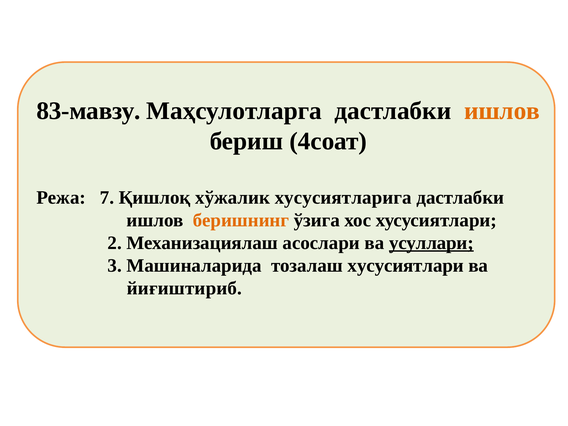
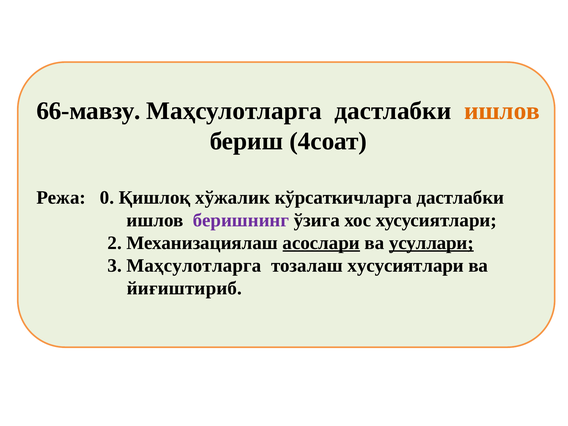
83-мaвзу: 83-мaвзу -> 66-мaвзу (89, 111)
7: 7 -> 0 (107, 197)
хусусиятларига: хусусиятларига -> кўрсаткичларга (343, 197)
беришнинг colour: orange -> purple (241, 220)
асослари underline: none -> present (321, 243)
Машиналарида: Машиналарида -> Маҳсулотларга (194, 266)
